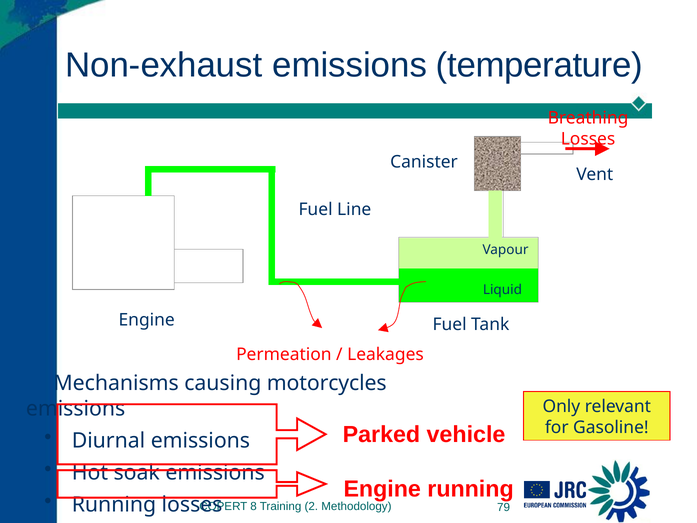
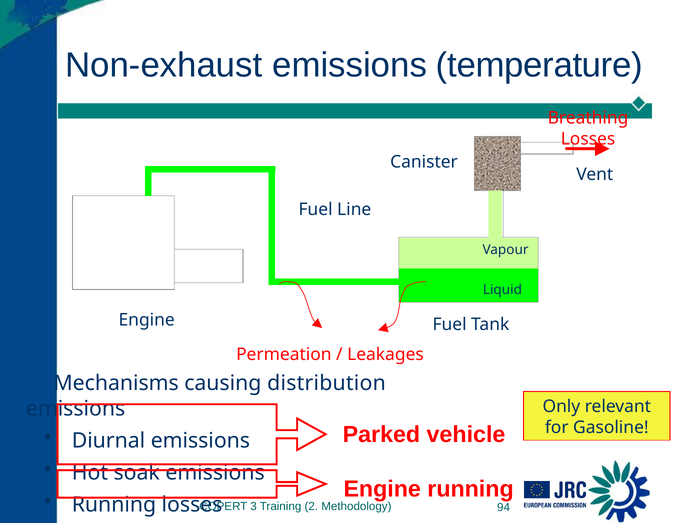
motorcycles: motorcycles -> distribution (327, 383)
8: 8 -> 3 (254, 506)
79: 79 -> 94 (504, 507)
